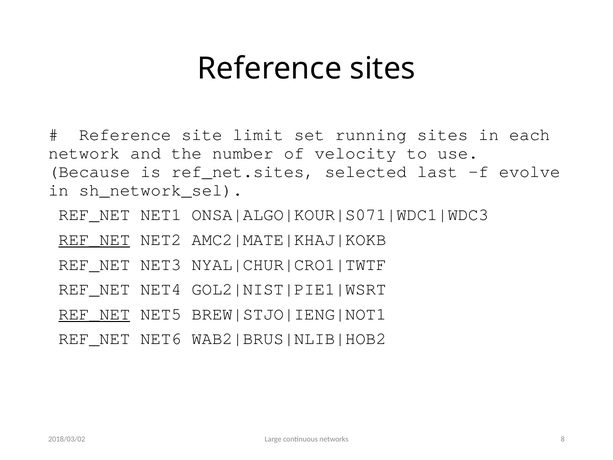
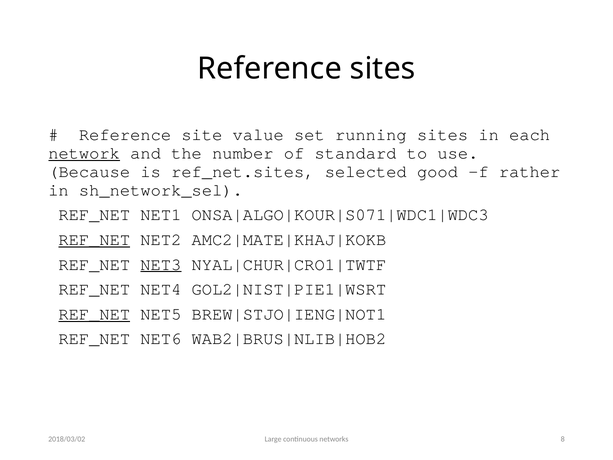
limit: limit -> value (258, 135)
network underline: none -> present (84, 153)
velocity: velocity -> standard (356, 153)
last: last -> good (437, 171)
evolve: evolve -> rather (530, 171)
NET3 underline: none -> present (161, 264)
